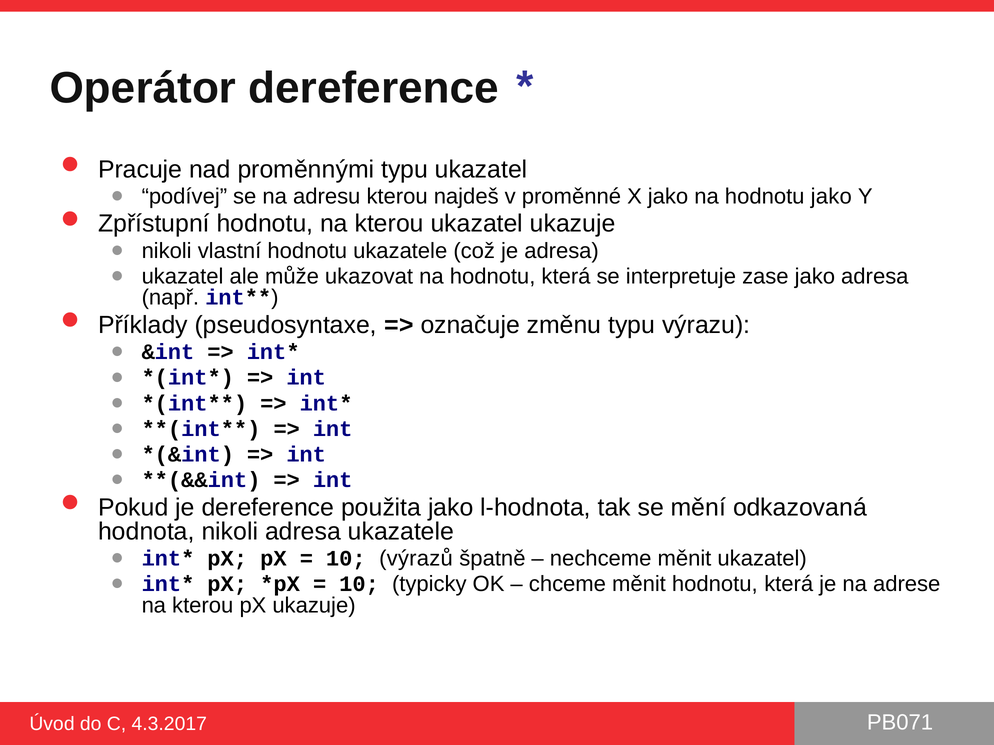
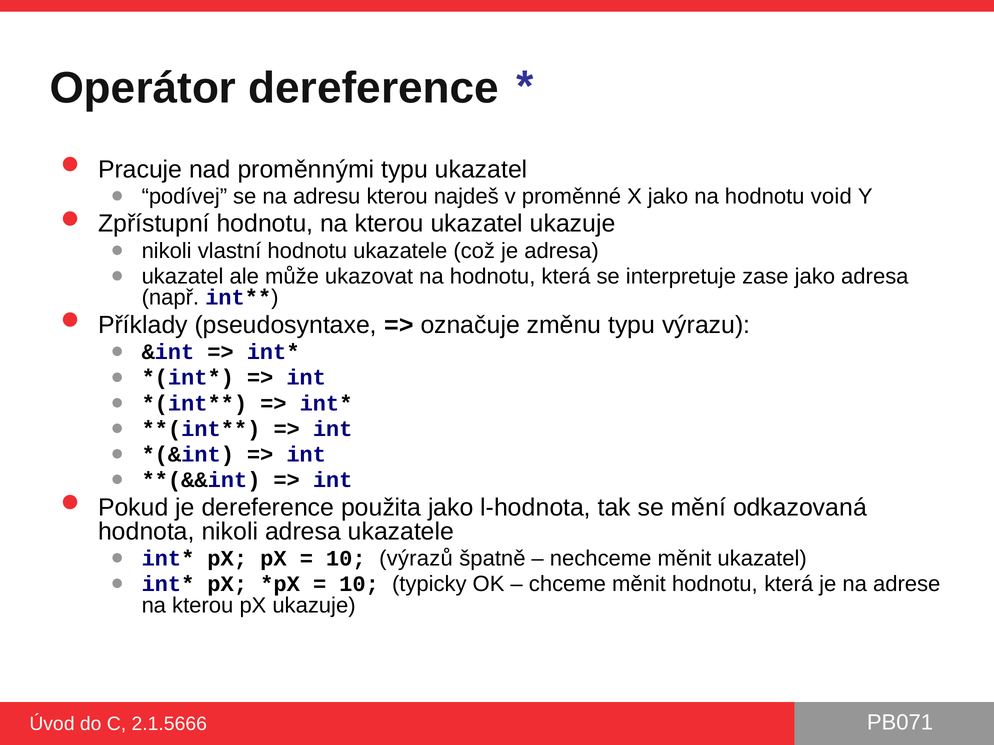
hodnotu jako: jako -> void (831, 197)
4.3.2017: 4.3.2017 -> 2.1.5666 (169, 724)
